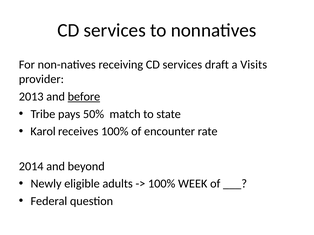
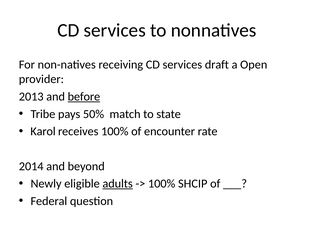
Visits: Visits -> Open (254, 65)
adults underline: none -> present (118, 184)
WEEK: WEEK -> SHCIP (193, 184)
